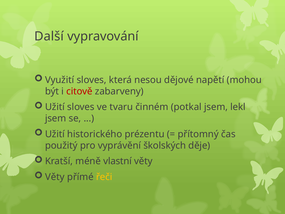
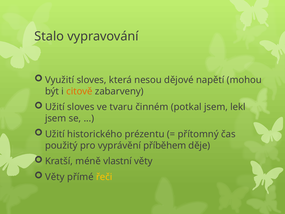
Další: Další -> Stalo (49, 36)
citově colour: red -> orange (79, 91)
školských: školských -> příběhem (165, 145)
